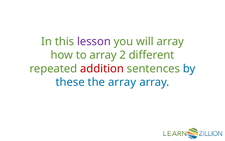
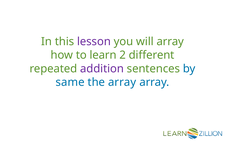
to array: array -> learn (103, 55)
addition colour: red -> purple (102, 68)
these: these -> same (70, 82)
